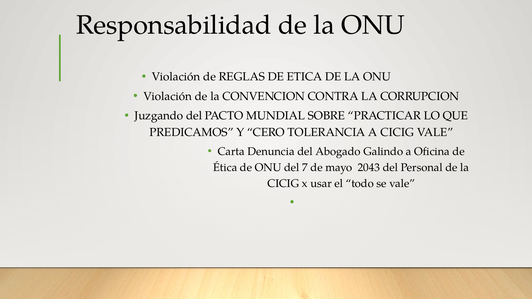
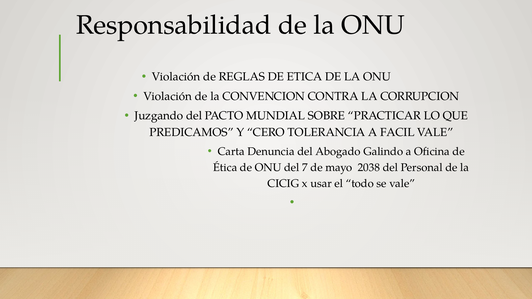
A CICIG: CICIG -> FACIL (397, 133)
2043: 2043 -> 2038 (369, 168)
